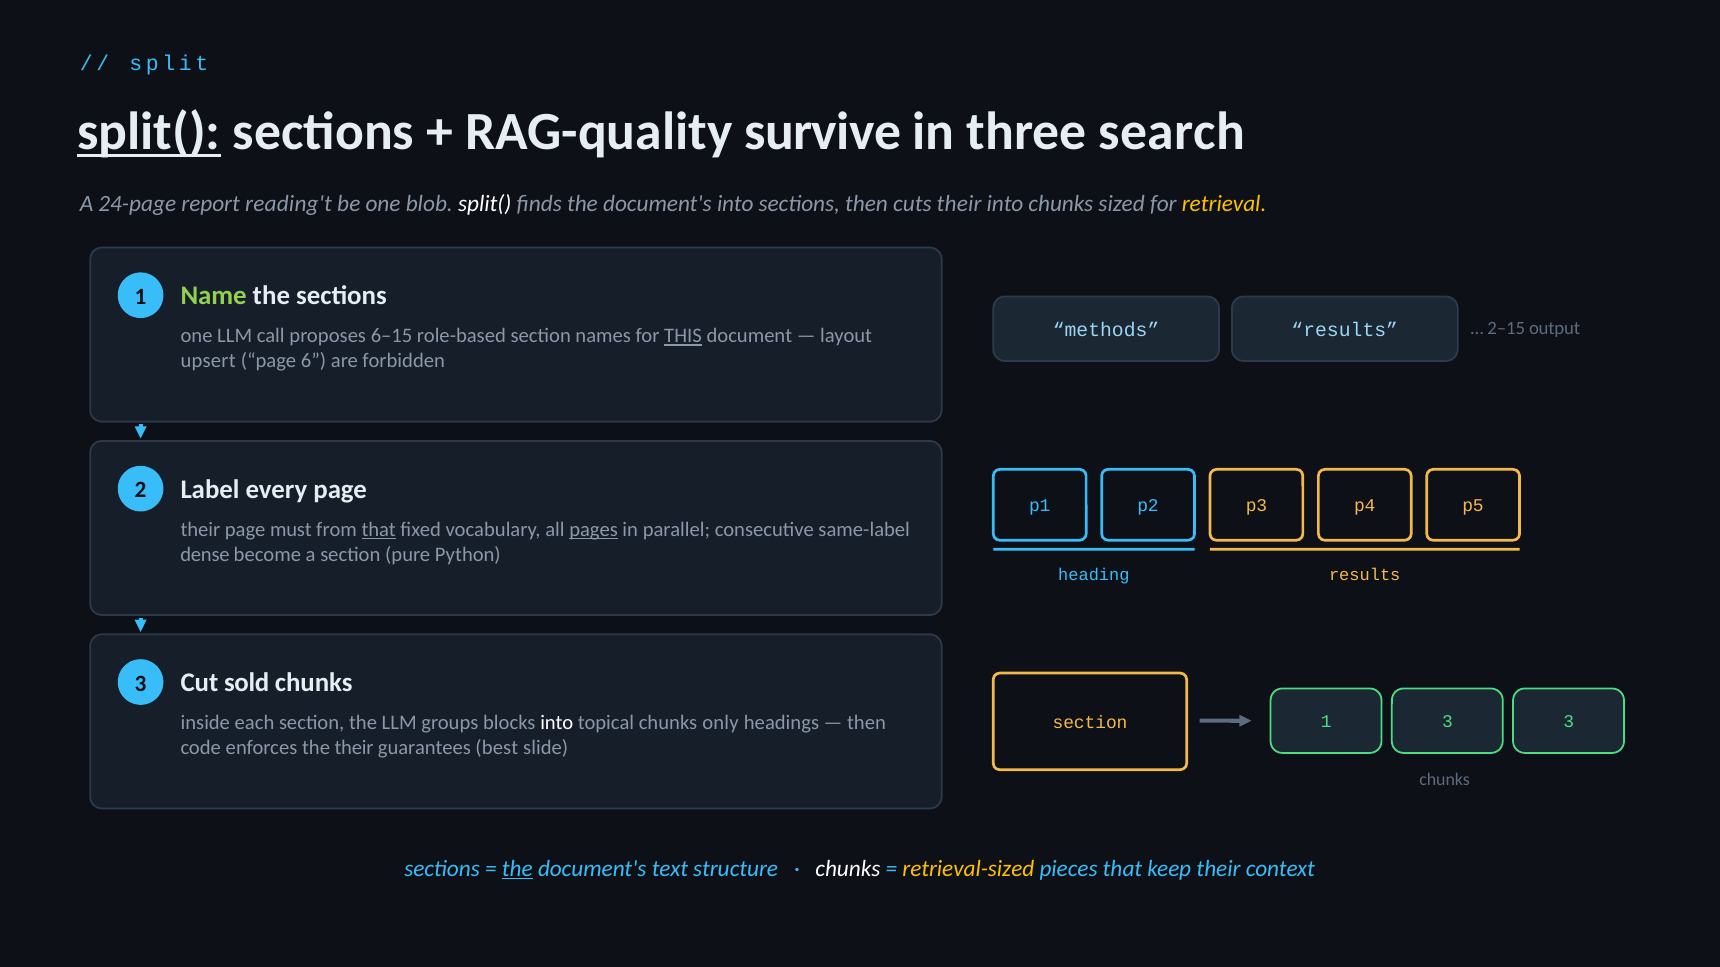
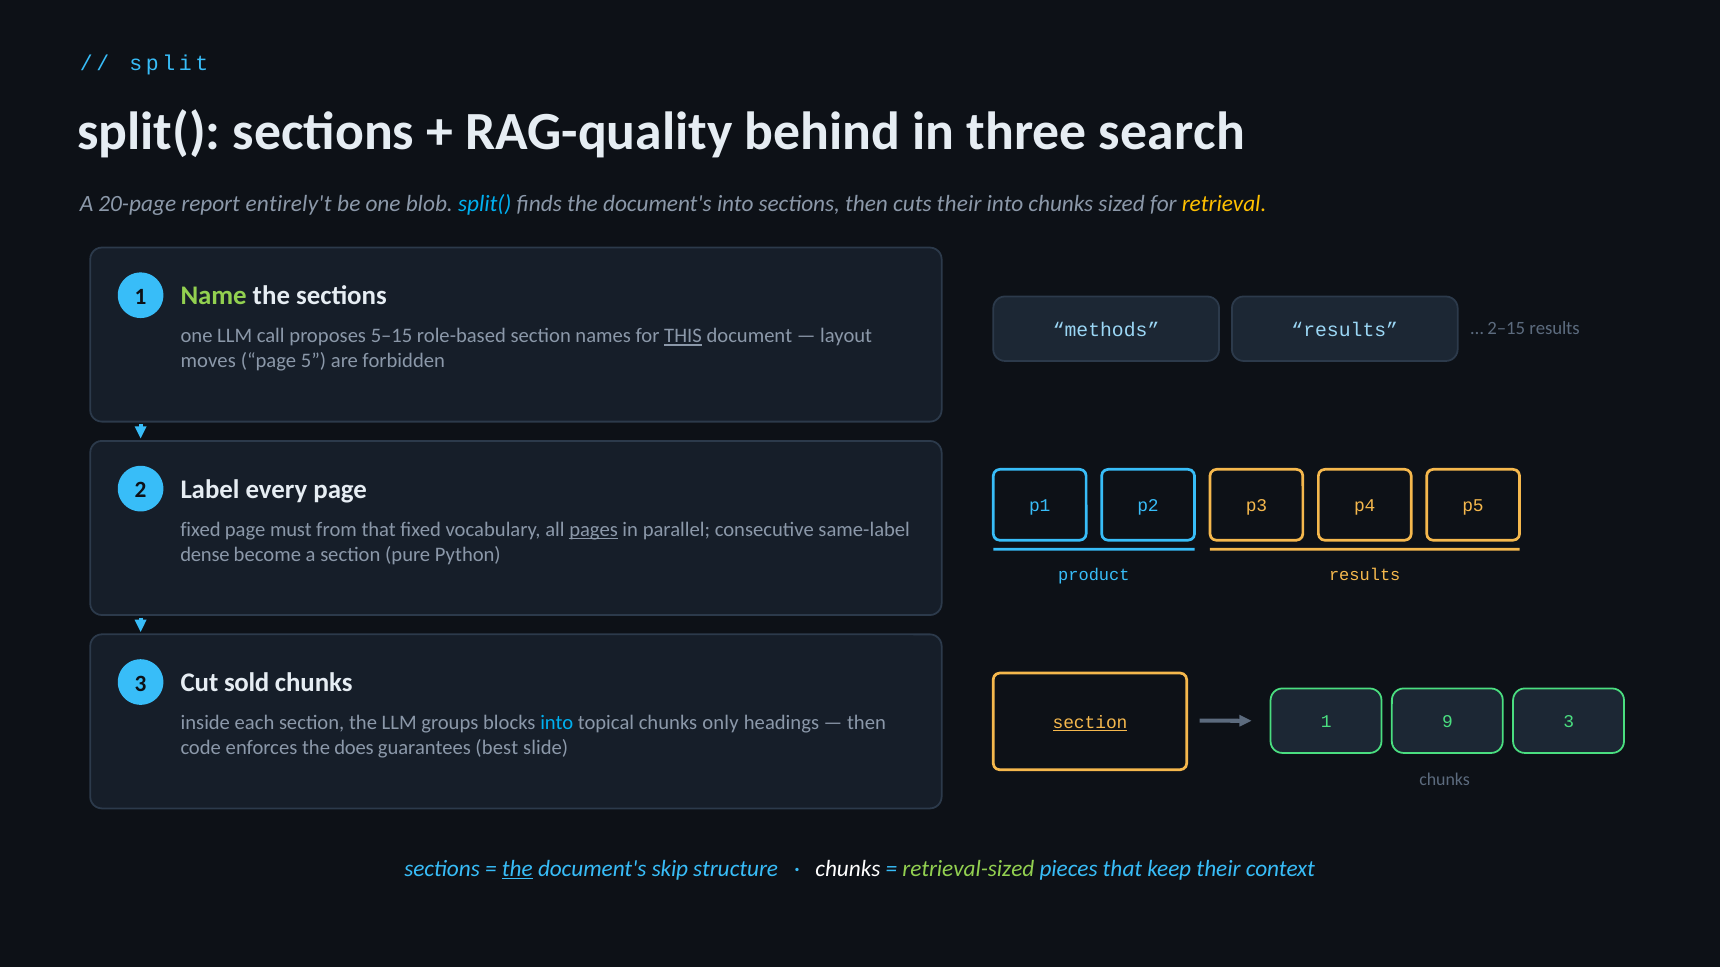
split( underline: present -> none (149, 132)
survive: survive -> behind (823, 132)
24-page: 24-page -> 20-page (137, 204)
reading't: reading't -> entirely't (289, 204)
split( colour: white -> light blue (485, 204)
2–15 output: output -> results (1555, 329)
6–15: 6–15 -> 5–15 (392, 336)
upsert: upsert -> moves (208, 361)
6: 6 -> 5 (313, 361)
their: their -> fixed (201, 530)
that underline: present -> none (379, 530)
heading: heading -> product (1094, 575)
into colour: white -> light blue (557, 723)
section underline: none -> present (1090, 723)
1 3: 3 -> 9 (1447, 722)
the their: their -> does (354, 748)
text: text -> skip (670, 869)
retrieval-sized colour: yellow -> light green (968, 869)
